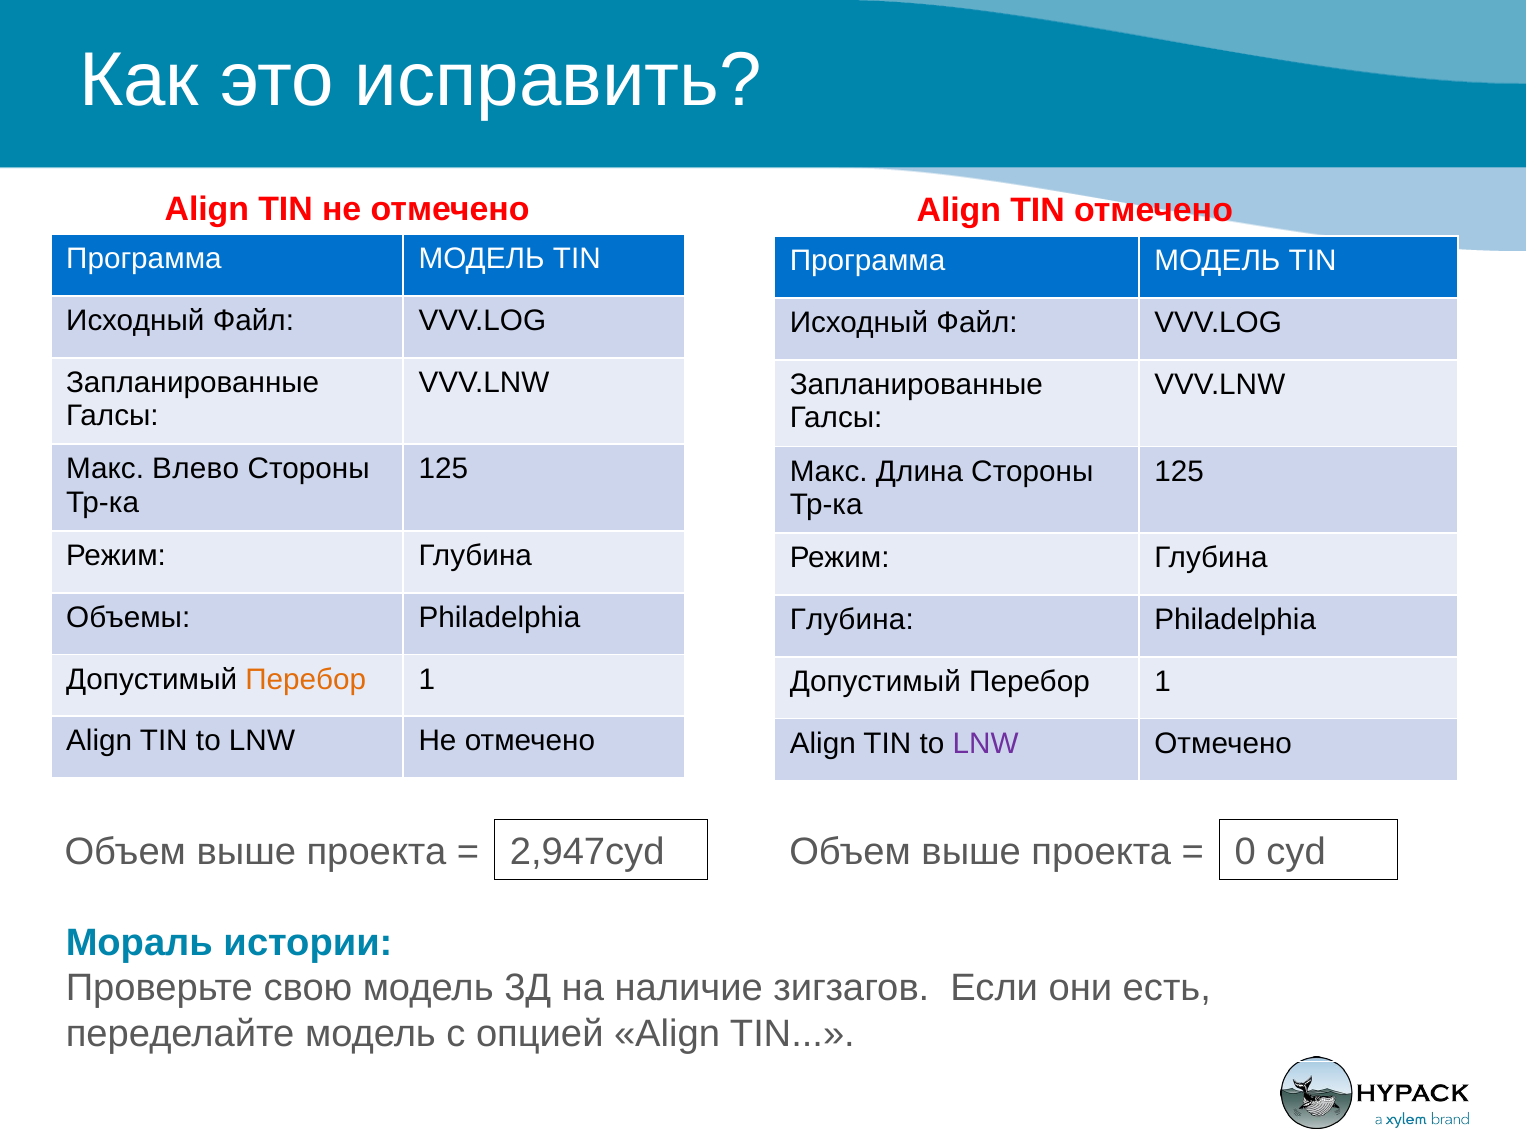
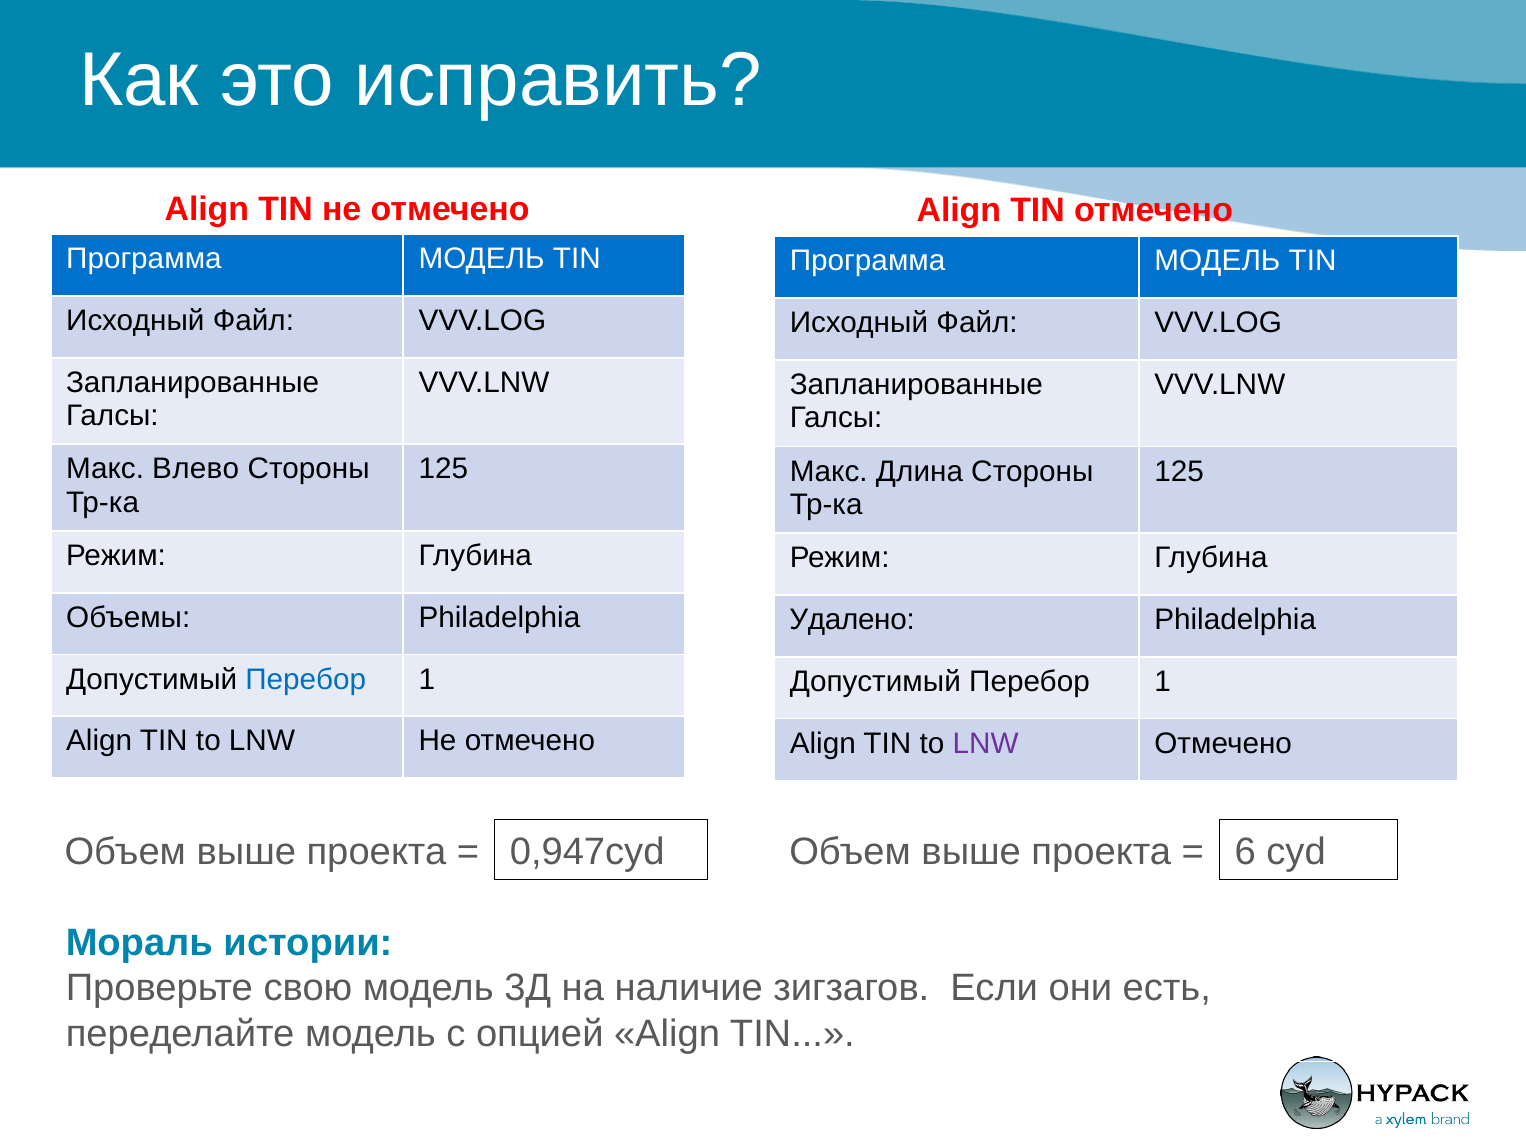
Глубина: Глубина -> Удалено (852, 620)
Перебор colour: orange -> blue (306, 680)
2,947cyd: 2,947cyd -> 0,947cyd (587, 853)
0: 0 -> 6 (1245, 853)
